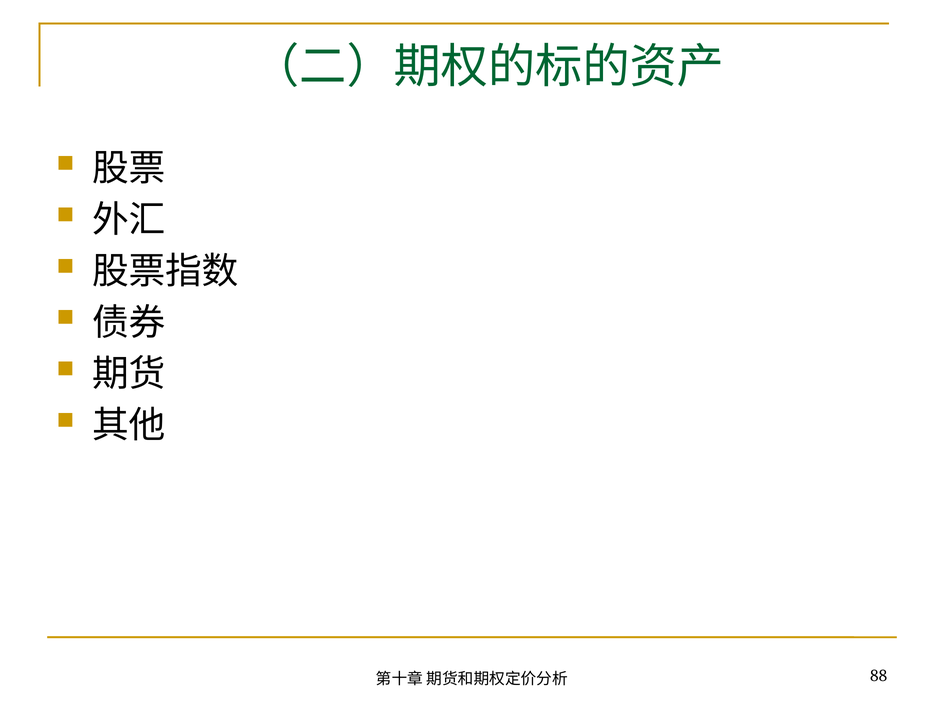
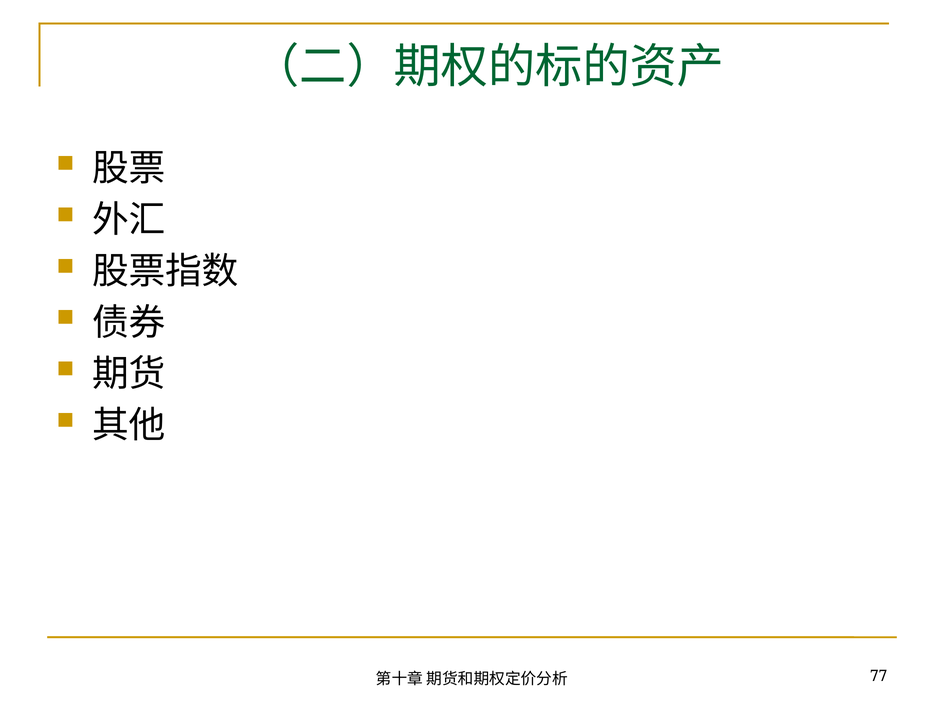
88: 88 -> 77 (879, 676)
